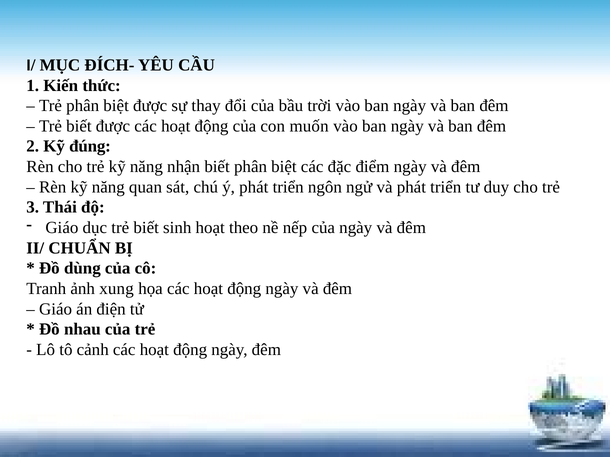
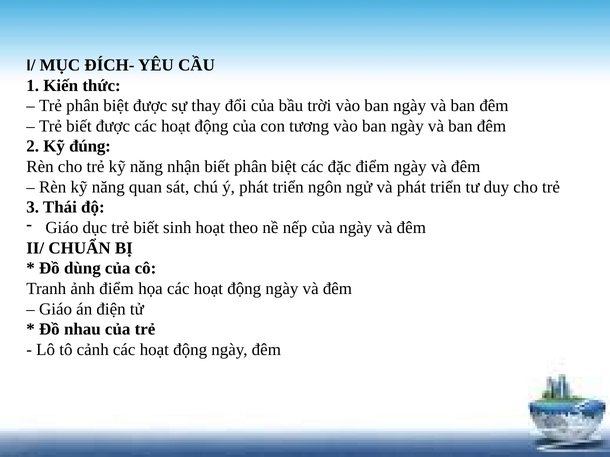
muốn: muốn -> tương (309, 126)
ảnh xung: xung -> điểm (117, 289)
